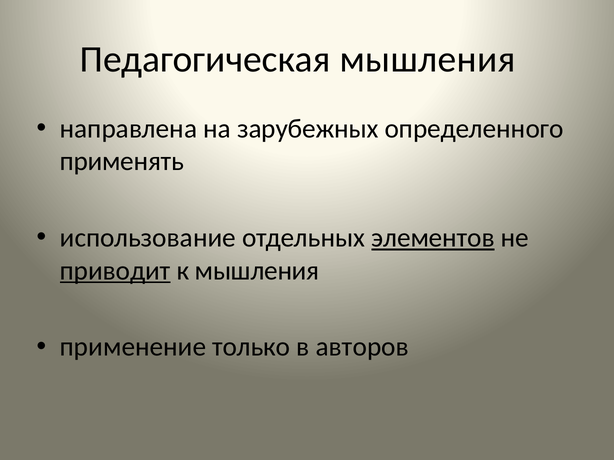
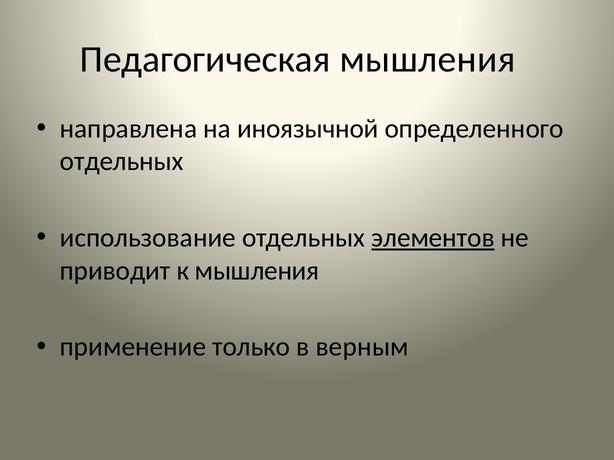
зарубежных: зарубежных -> иноязычной (308, 129)
применять: применять -> отдельных (122, 162)
приводит underline: present -> none (115, 271)
авторов: авторов -> верным (362, 347)
